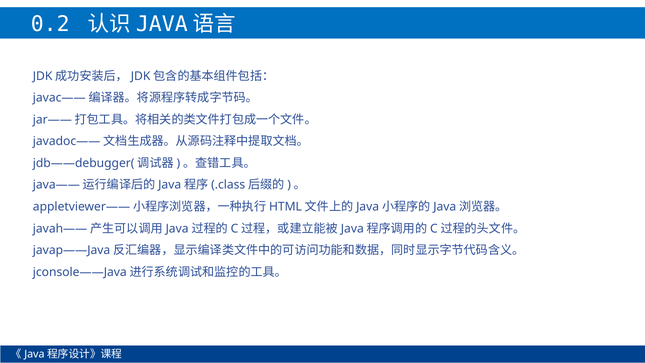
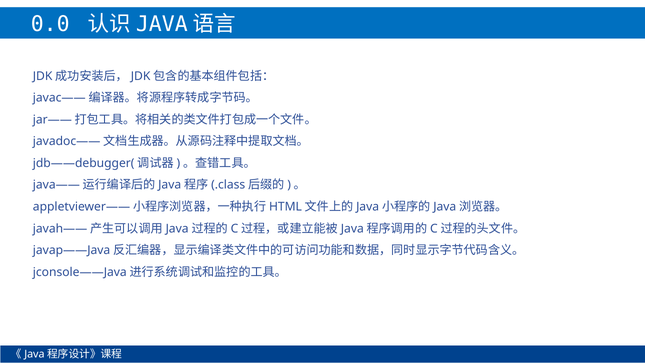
0.2: 0.2 -> 0.0 (50, 24)
